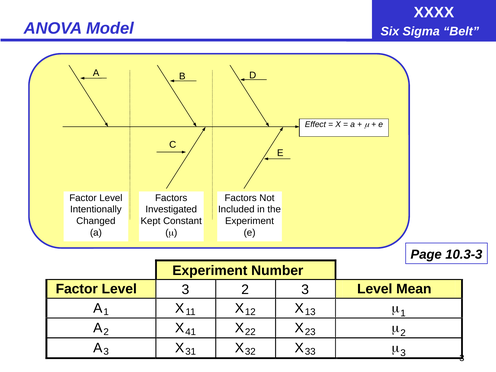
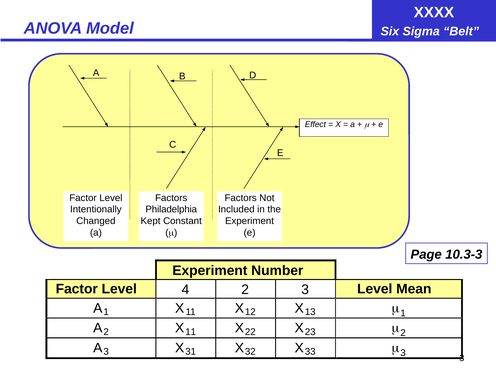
Investigated: Investigated -> Philadelphia (171, 209)
Level 3: 3 -> 4 (185, 290)
2 X 41: 41 -> 11 (191, 332)
